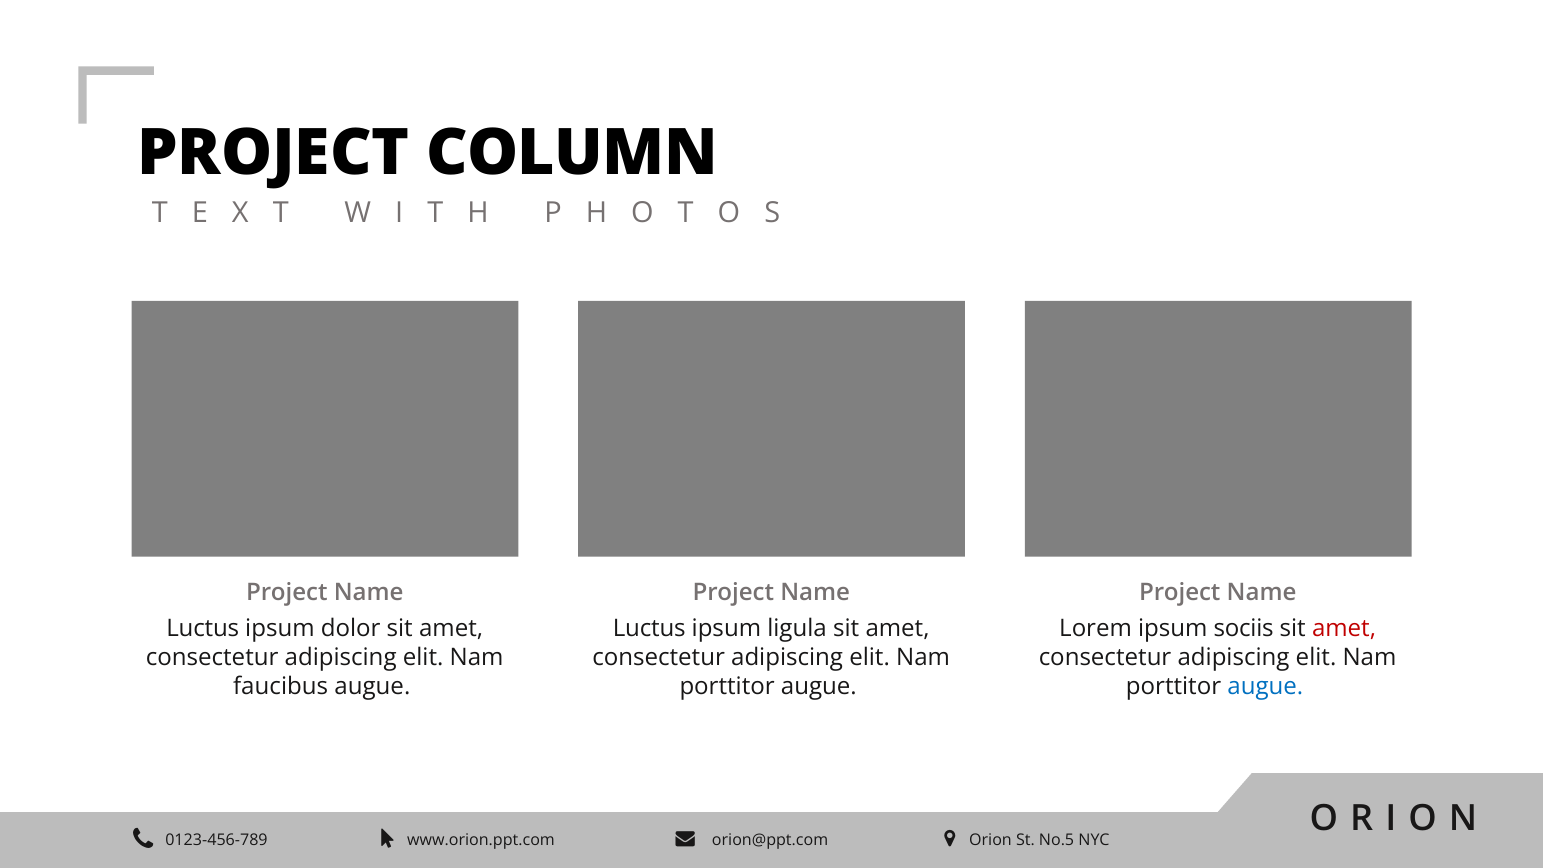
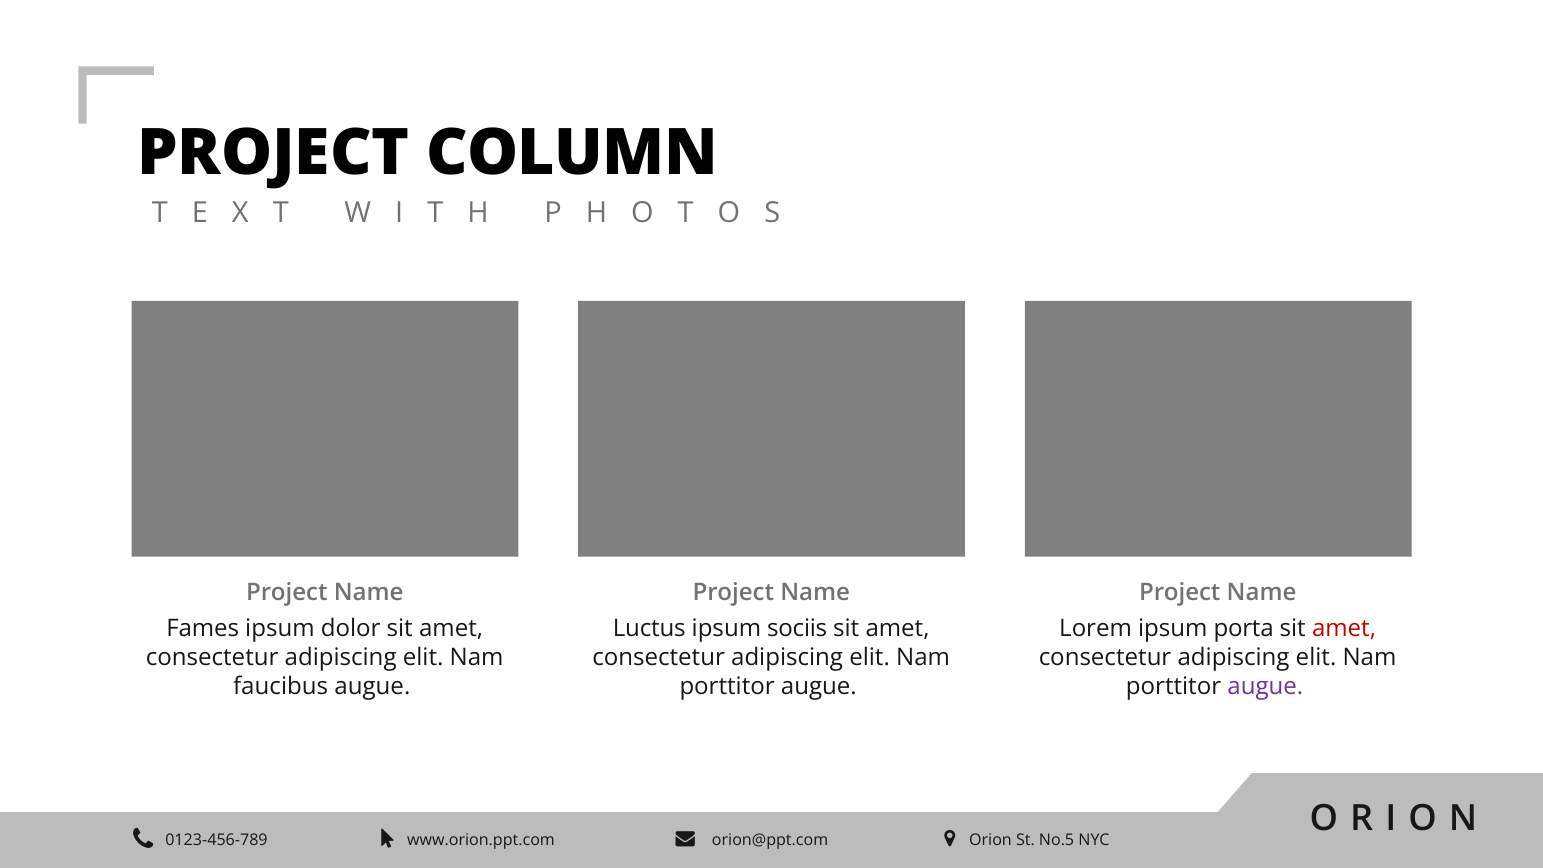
Luctus: Luctus -> Fames (203, 628)
ligula: ligula -> sociis (797, 628)
sociis: sociis -> porta (1244, 628)
augue colour: blue -> purple (1265, 686)
